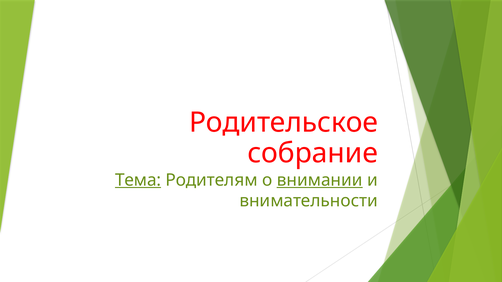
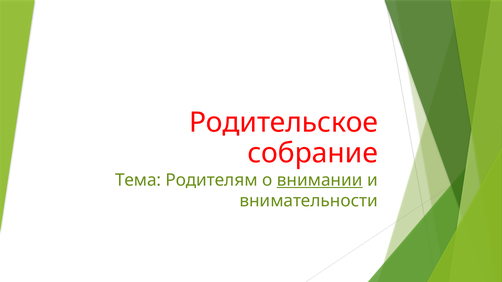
Тема underline: present -> none (138, 180)
